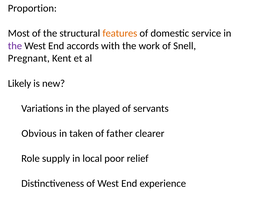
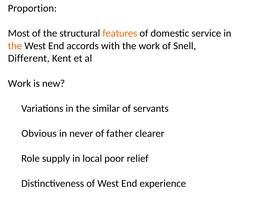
the colour: purple -> orange (15, 46)
Pregnant: Pregnant -> Different (29, 58)
Likely: Likely -> Work (19, 83)
played: played -> similar (106, 108)
taken: taken -> never (81, 133)
